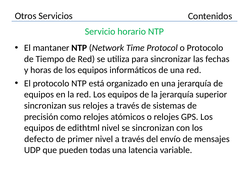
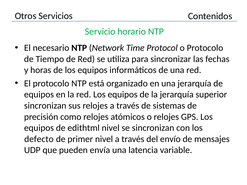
mantaner: mantaner -> necesario (51, 48)
todas: todas -> envía (100, 150)
